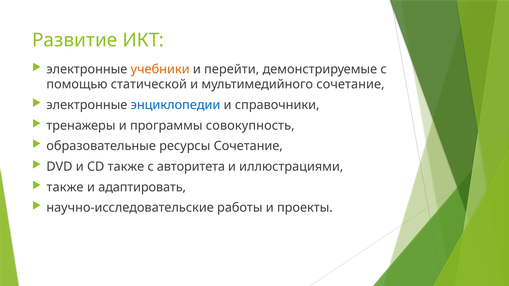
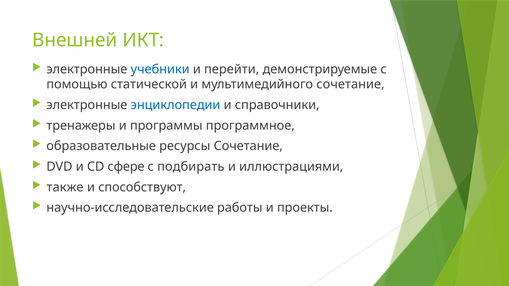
Развитие: Развитие -> Внешней (75, 40)
учебники colour: orange -> blue (160, 69)
совокупность: совокупность -> программное (250, 126)
CD также: также -> сфере (126, 167)
авторитета: авторитета -> подбирать (191, 167)
адаптировать: адаптировать -> способствуют (142, 187)
